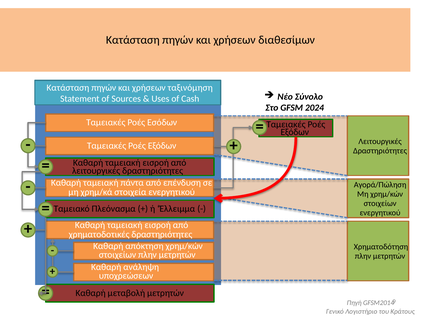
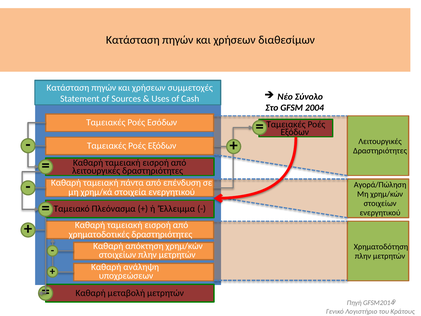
ταξινόμηση: ταξινόμηση -> συμμετοχές (190, 88)
2024: 2024 -> 2004 (315, 108)
